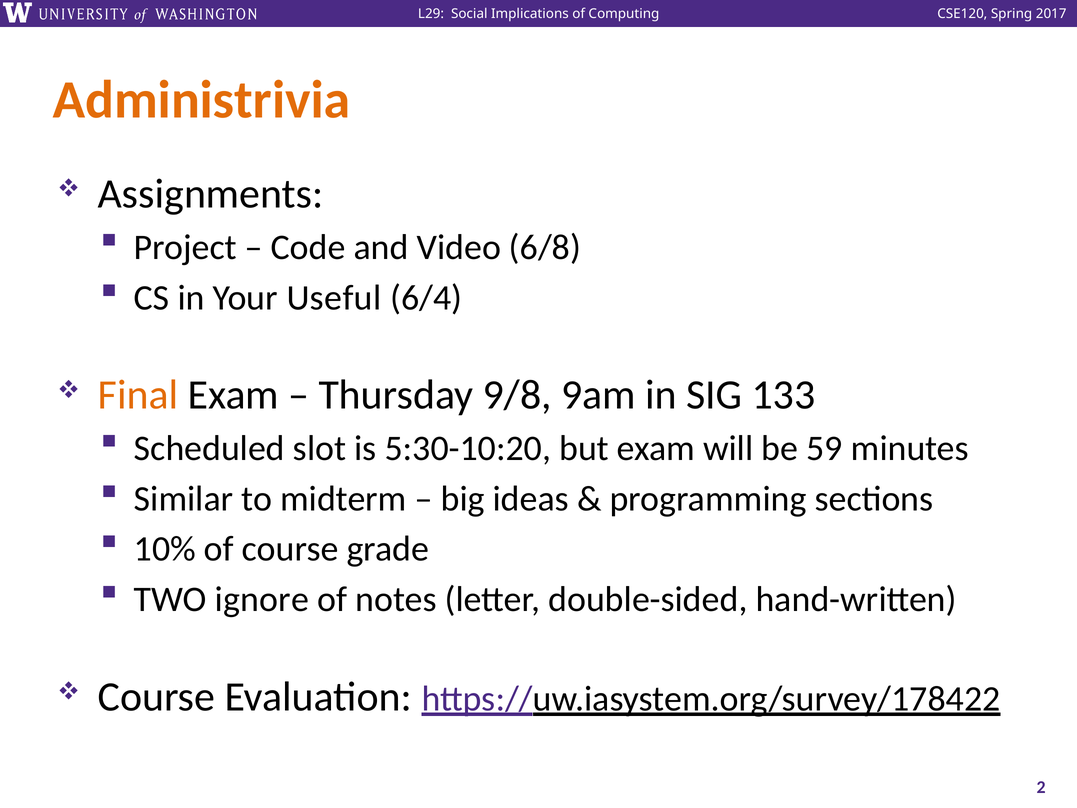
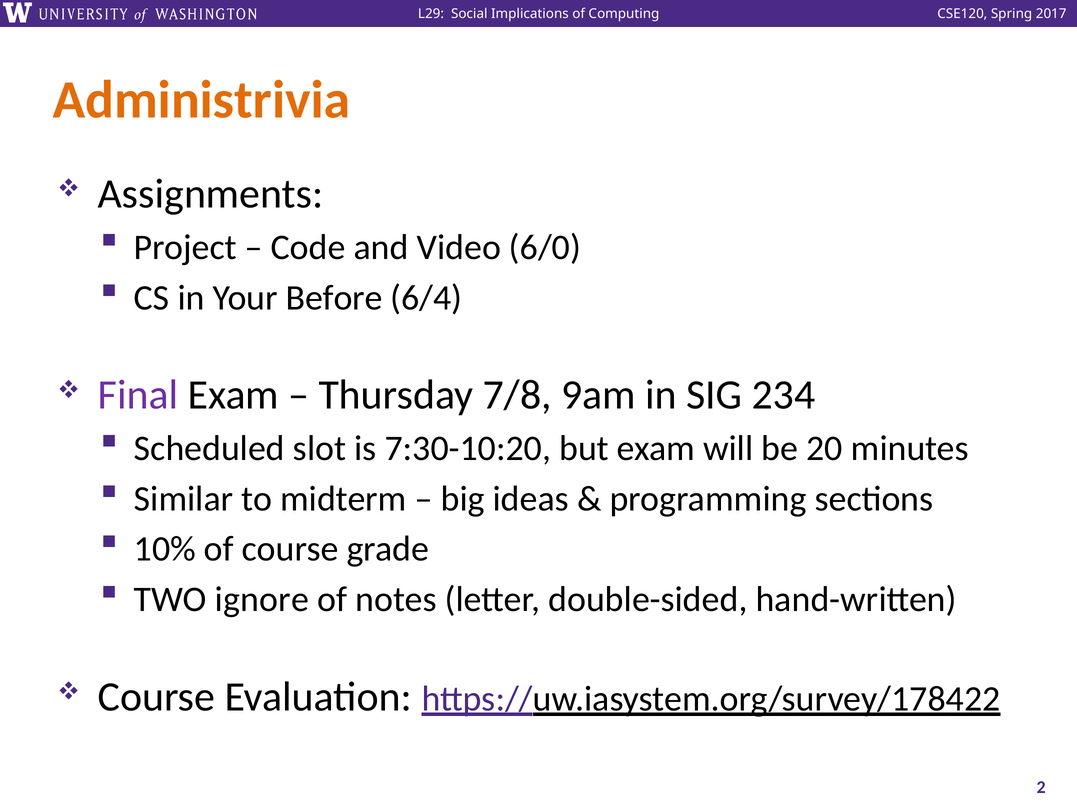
6/8: 6/8 -> 6/0 (545, 247)
Useful: Useful -> Before (334, 298)
Final colour: orange -> purple (138, 395)
9/8: 9/8 -> 7/8 (517, 395)
133: 133 -> 234 (784, 395)
5:30-10:20: 5:30-10:20 -> 7:30-10:20 (468, 448)
59: 59 -> 20 (824, 448)
